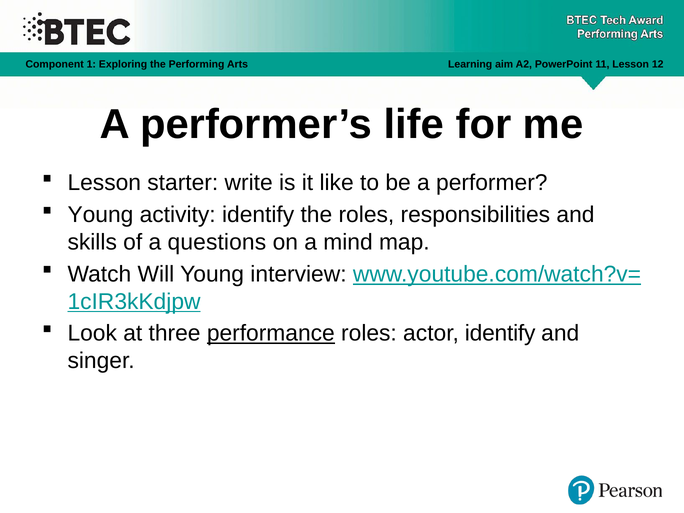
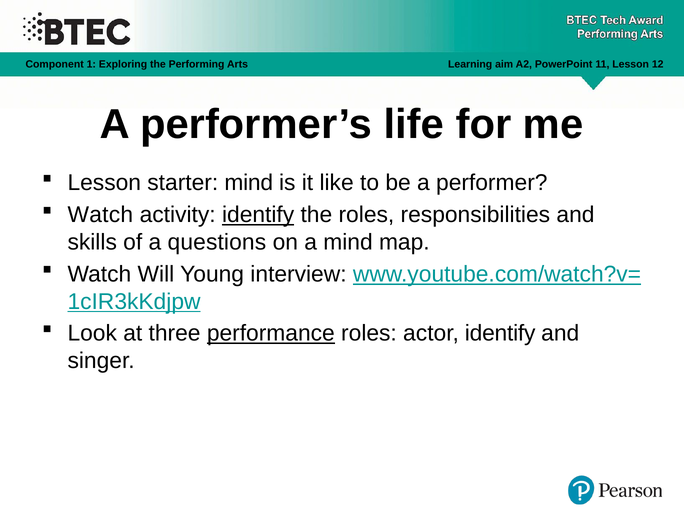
starter write: write -> mind (249, 183)
Young: Young -> Watch (100, 215)
identify underline: none -> present (258, 215)
